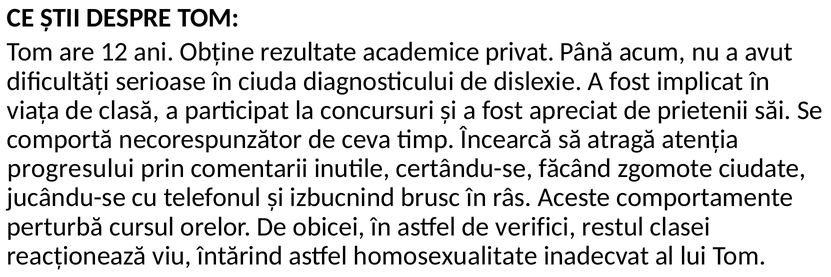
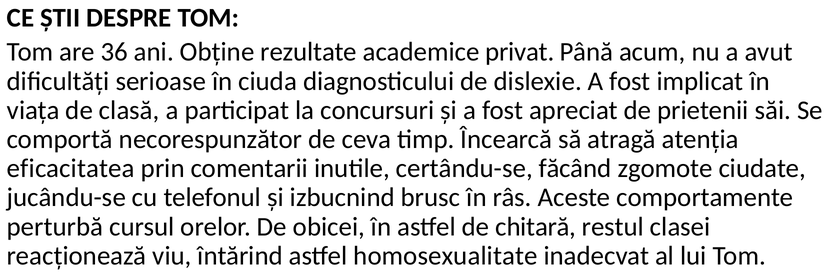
12: 12 -> 36 (114, 52)
progresului: progresului -> eficacitatea (71, 168)
verifici: verifici -> chitară (536, 227)
